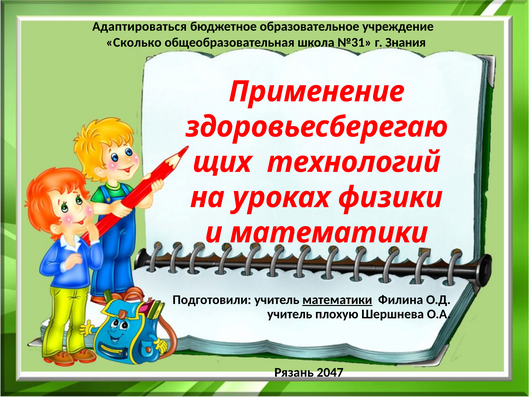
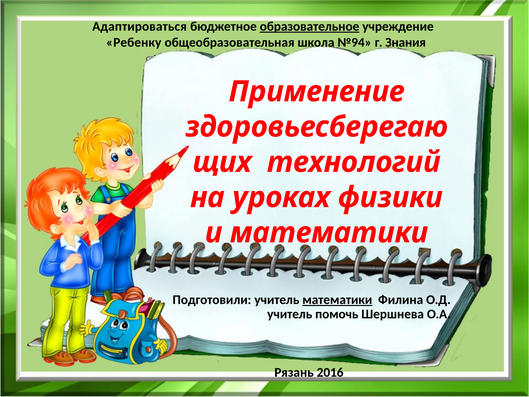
образовательное underline: none -> present (310, 27)
Сколько: Сколько -> Ребенку (134, 42)
№31: №31 -> №94 (355, 42)
плохую: плохую -> помочь (337, 314)
2047: 2047 -> 2016 (330, 372)
